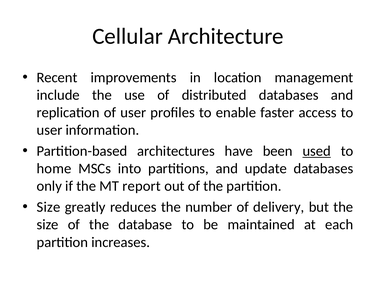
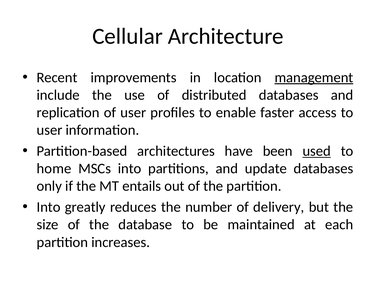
management underline: none -> present (314, 77)
report: report -> entails (142, 186)
Size: Size -> Into (49, 207)
